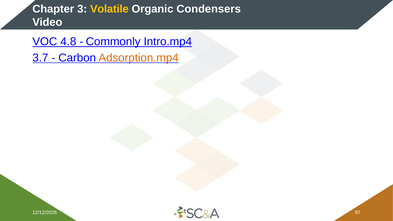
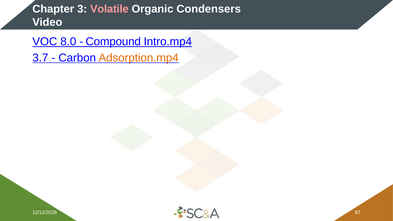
Volatile colour: yellow -> pink (109, 9)
4.8: 4.8 -> 8.0 (68, 42)
Commonly: Commonly -> Compound (113, 42)
